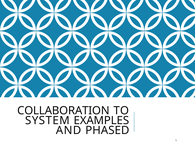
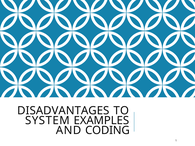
COLLABORATION: COLLABORATION -> DISADVANTAGES (63, 111)
PHASED: PHASED -> CODING (108, 131)
